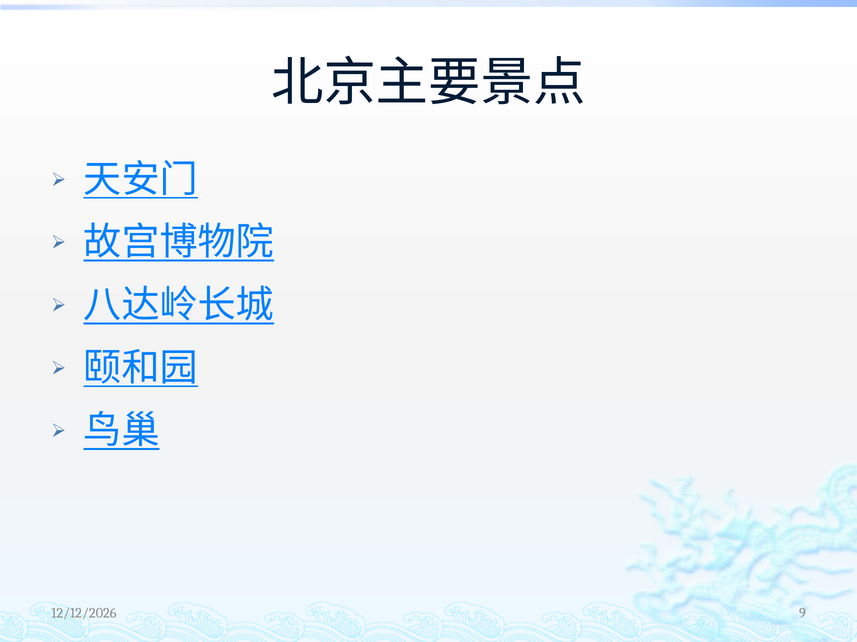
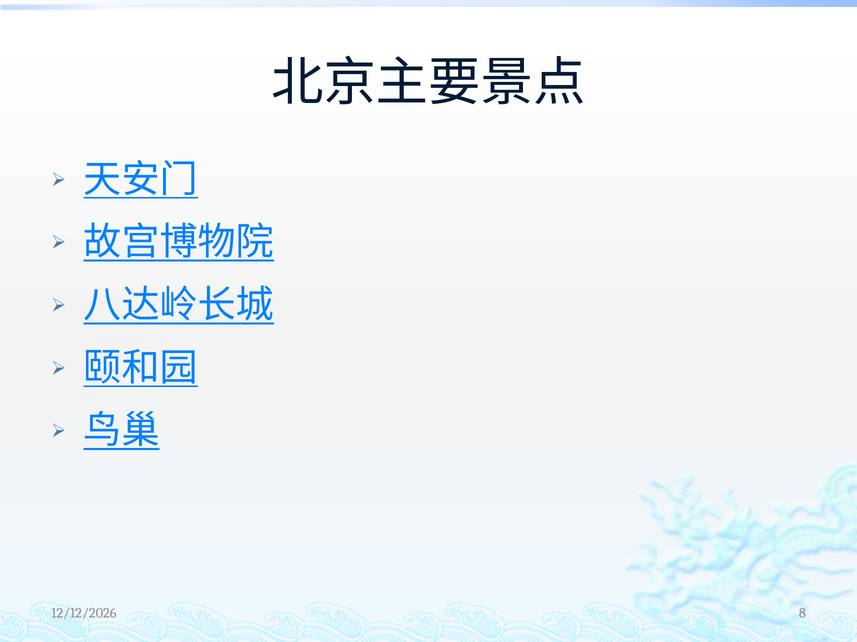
9: 9 -> 8 (802, 614)
